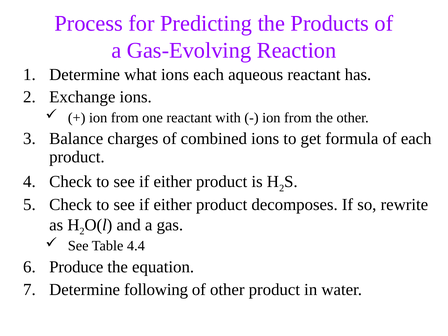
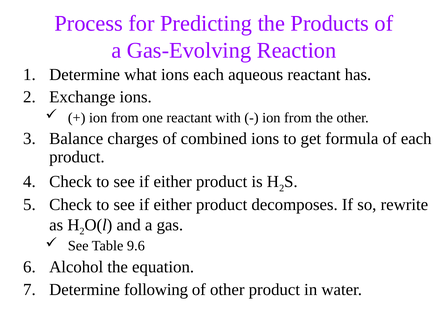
4.4: 4.4 -> 9.6 (136, 246)
Produce: Produce -> Alcohol (76, 267)
